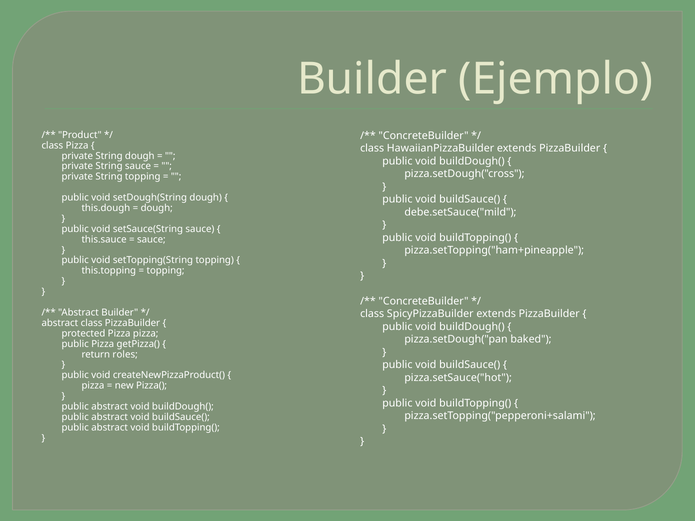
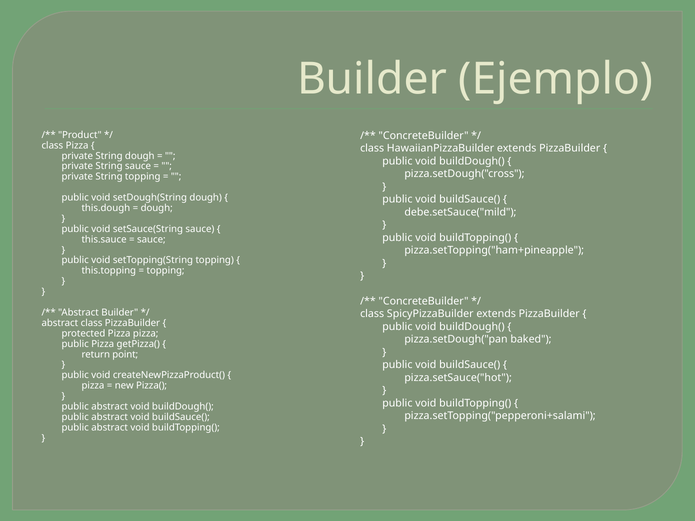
roles: roles -> point (125, 354)
